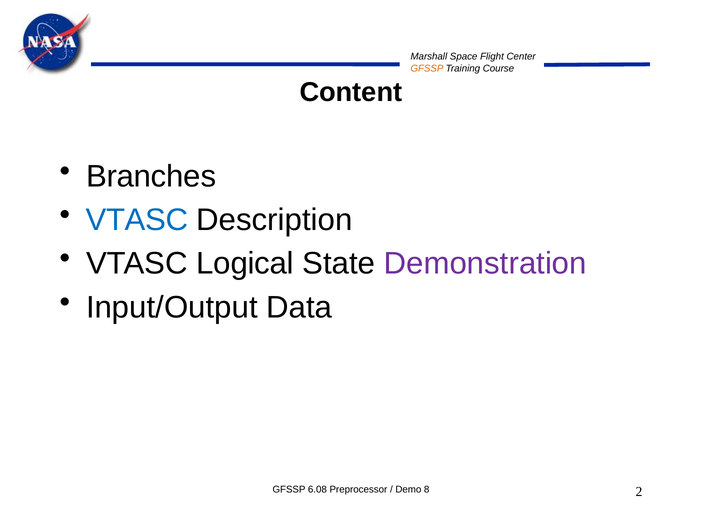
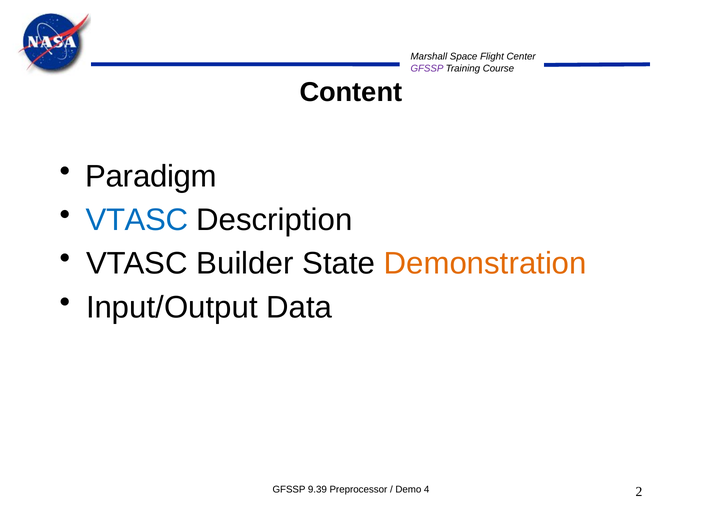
GFSSP colour: orange -> purple (427, 68)
Branches: Branches -> Paradigm (151, 177)
Logical: Logical -> Builder (245, 264)
Demonstration colour: purple -> orange (485, 264)
6.08: 6.08 -> 9.39 (317, 490)
8: 8 -> 4 (427, 490)
